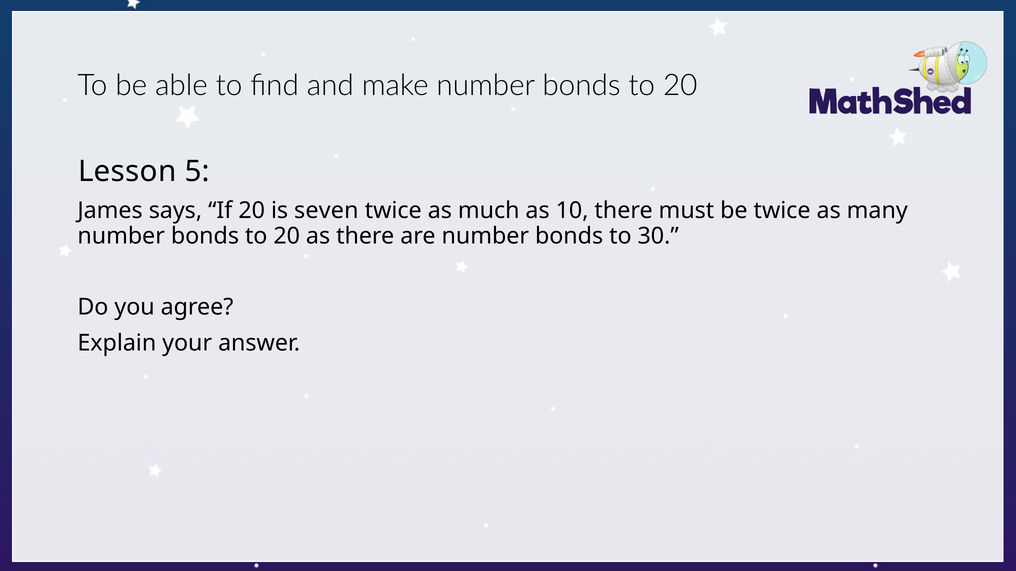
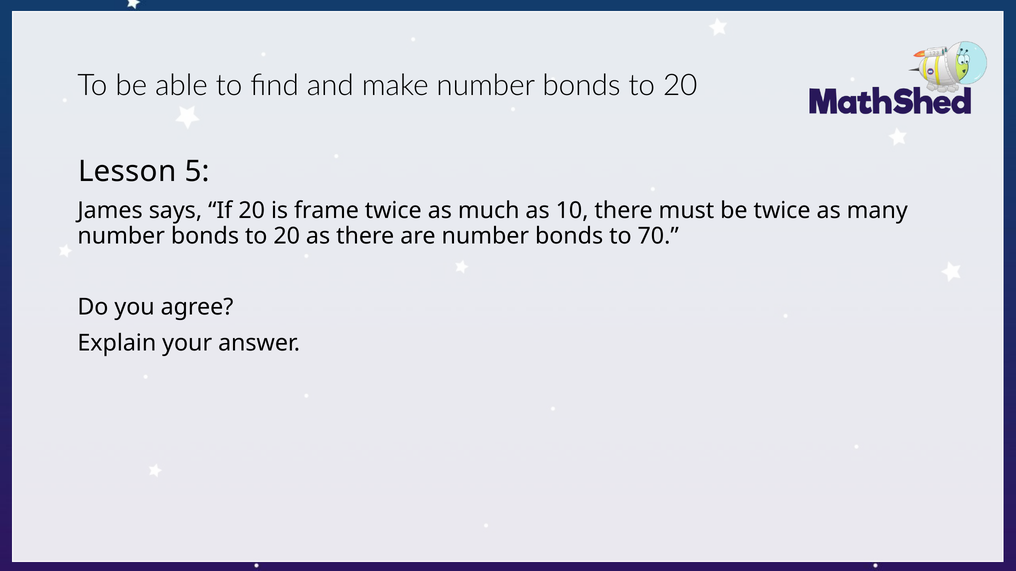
seven: seven -> frame (327, 211)
30: 30 -> 70 (658, 236)
